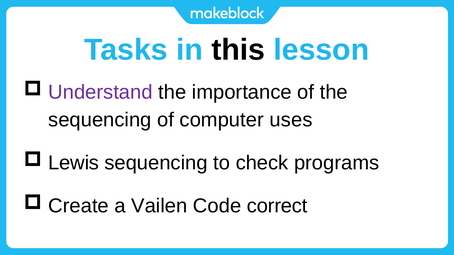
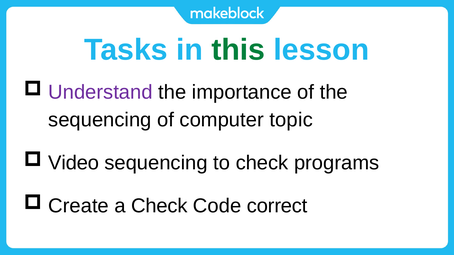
this colour: black -> green (238, 50)
uses: uses -> topic (291, 120)
Lewis: Lewis -> Video (74, 163)
a Vailen: Vailen -> Check (159, 206)
